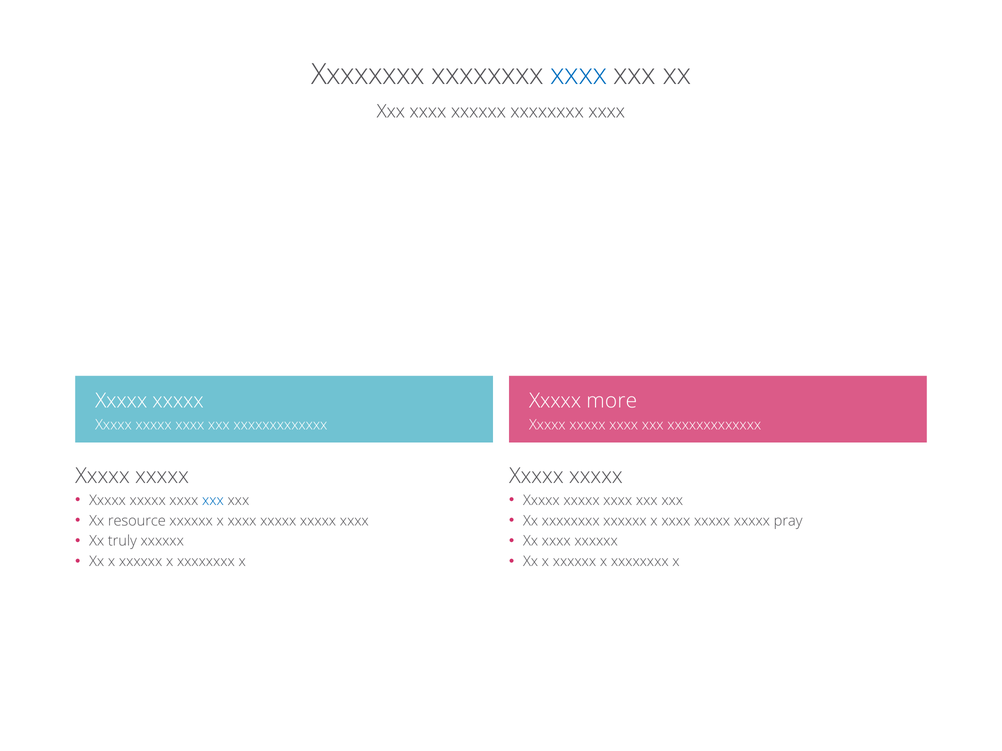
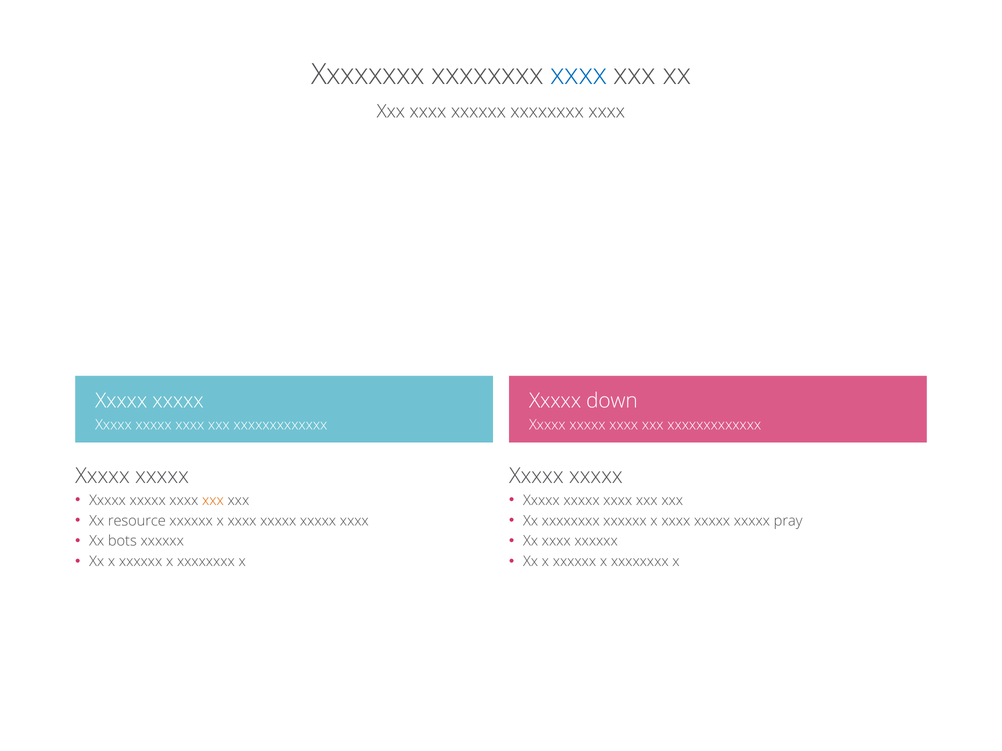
more: more -> down (612, 401)
xxx colour: blue -> orange (213, 501)
truly: truly -> bots (122, 541)
